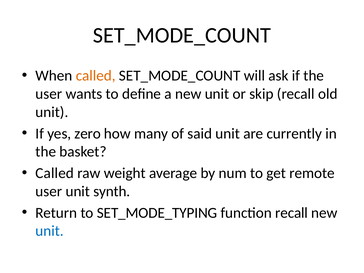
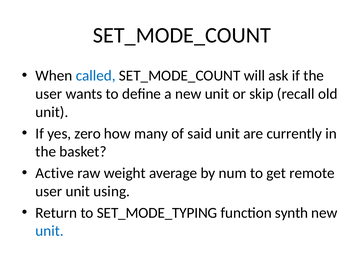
called colour: orange -> blue (96, 76)
Called: Called -> Active (55, 173)
synth: synth -> using (112, 191)
function recall: recall -> synth (292, 213)
